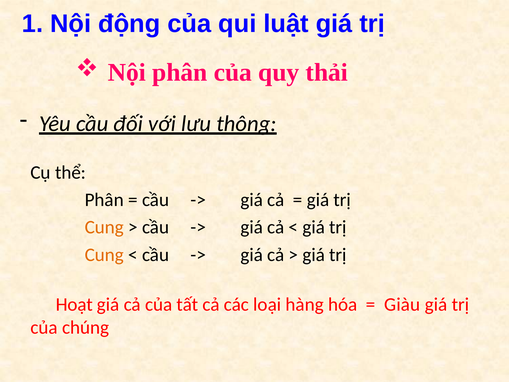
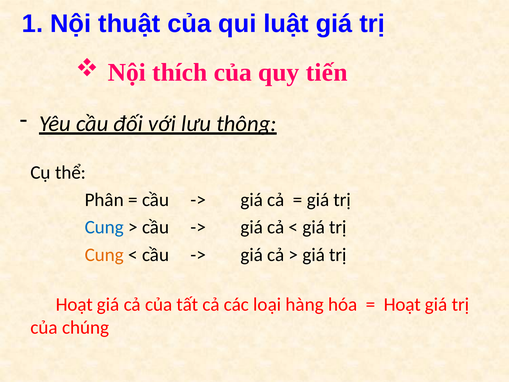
động: động -> thuật (129, 24)
Nội phân: phân -> thích (180, 72)
thải: thải -> tiến (327, 72)
Cung colour: orange -> blue (104, 227)
Giàu: Giàu -> Hoạt (402, 304)
